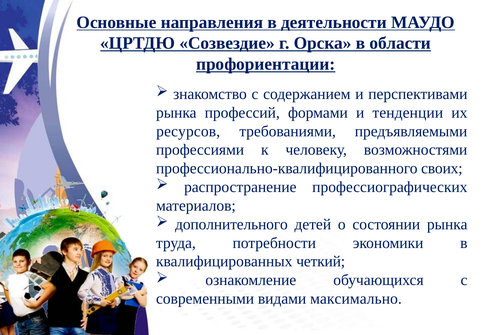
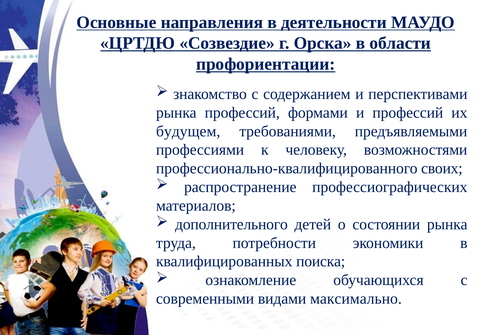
и тенденции: тенденции -> профессий (408, 112)
ресурсов: ресурсов -> будущем (188, 131)
четкий: четкий -> поиска (321, 261)
